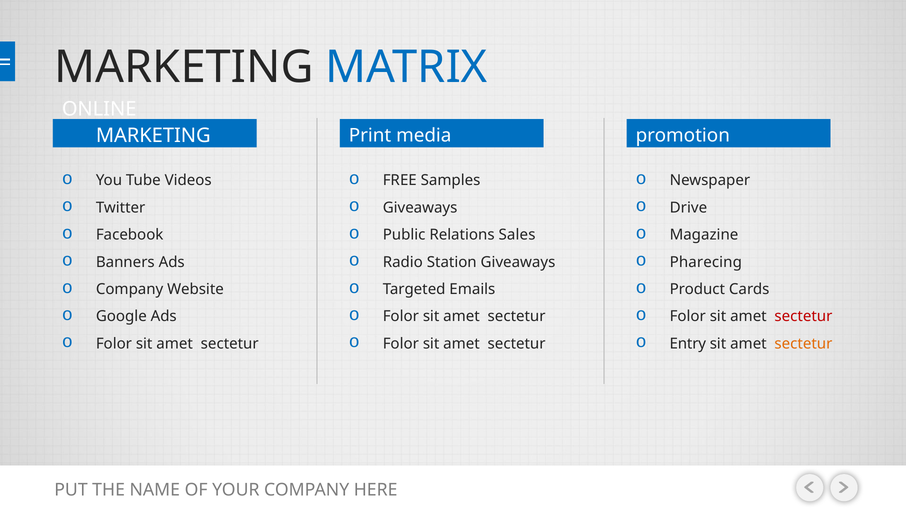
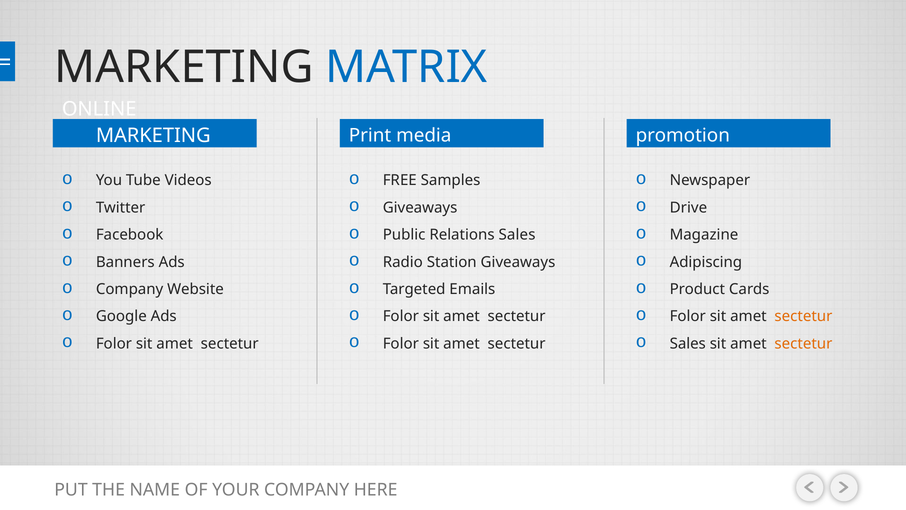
Pharecing: Pharecing -> Adipiscing (706, 262)
sectetur colour: red -> orange (803, 316)
Entry: Entry -> Sales (688, 343)
